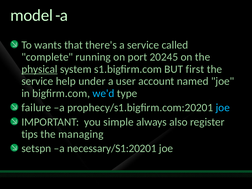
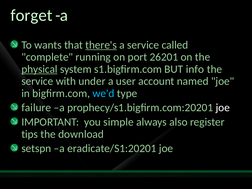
model: model -> forget (31, 15)
there's underline: none -> present (101, 45)
20245: 20245 -> 26201 (164, 57)
first: first -> info (195, 69)
help: help -> with (66, 81)
joe colour: light blue -> white (223, 108)
managing: managing -> download (81, 134)
necessary/S1:20201: necessary/S1:20201 -> eradicate/S1:20201 (112, 148)
